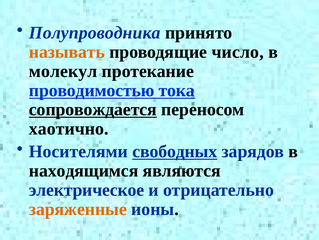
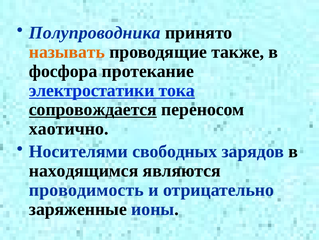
число: число -> также (238, 52)
молекул: молекул -> фосфора (63, 71)
проводимостью: проводимостью -> электростатики (92, 90)
свободных underline: present -> none (175, 151)
электрическое: электрическое -> проводимость (86, 189)
заряженные colour: orange -> black (78, 209)
